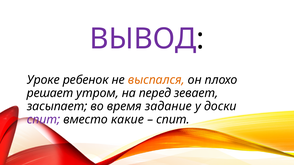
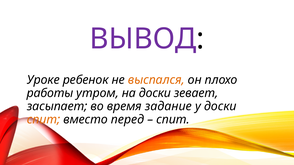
решает: решает -> работы (50, 93)
на перед: перед -> доски (155, 93)
спит colour: purple -> orange (44, 120)
какие: какие -> перед (127, 120)
